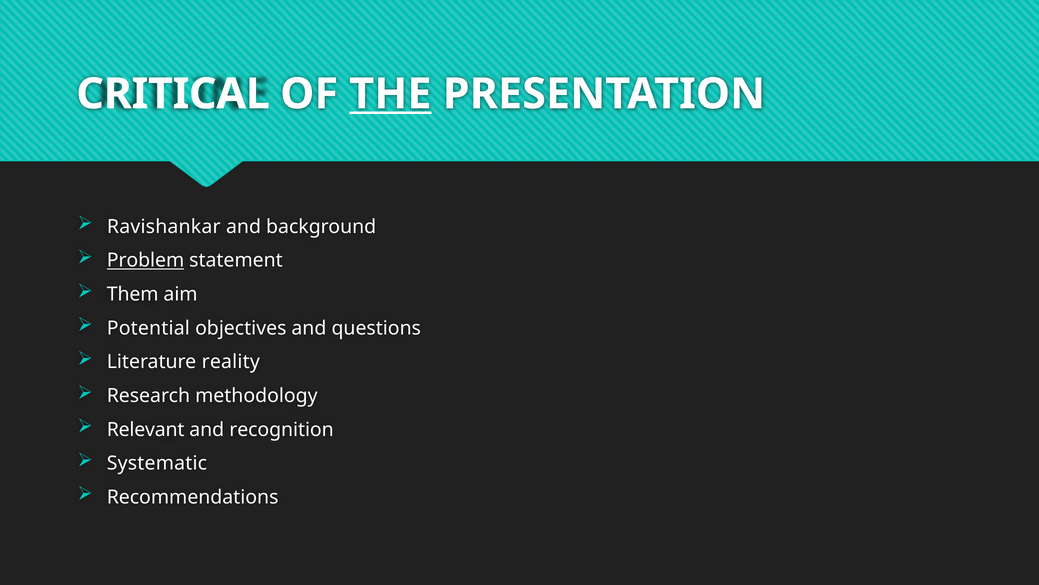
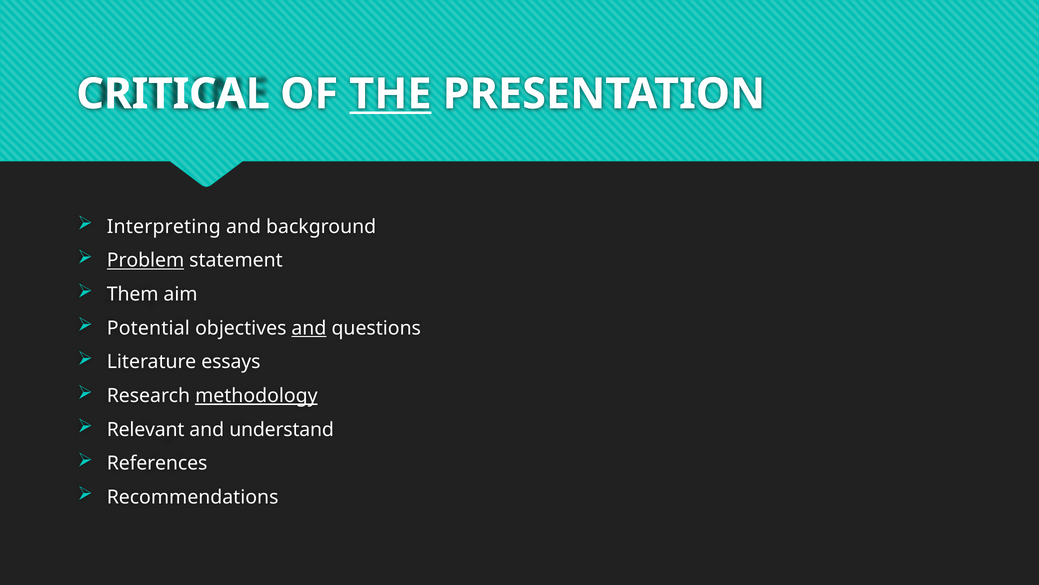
Ravishankar: Ravishankar -> Interpreting (164, 227)
and underline: none -> present (309, 328)
reality: reality -> essays (231, 362)
methodology underline: none -> present (256, 395)
recognition: recognition -> understand (282, 429)
Systematic: Systematic -> References (157, 463)
